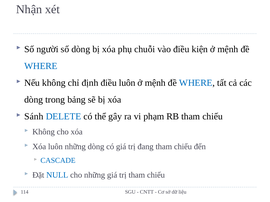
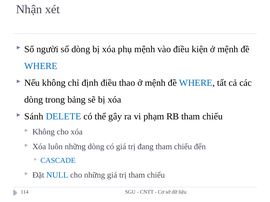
phụ chuỗi: chuỗi -> mệnh (145, 49)
điều luôn: luôn -> thao (127, 83)
